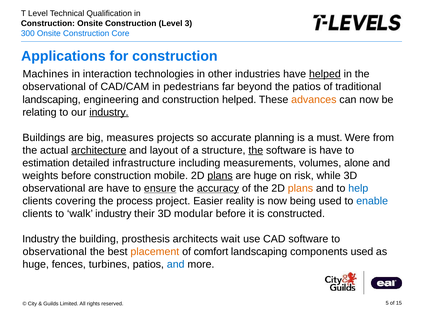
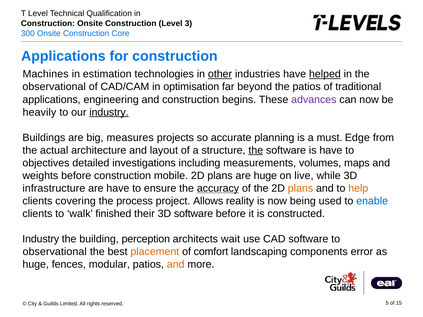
interaction: interaction -> estimation (107, 74)
other underline: none -> present (220, 74)
pedestrians: pedestrians -> optimisation (191, 87)
landscaping: landscaping -> applications (52, 100)
construction helped: helped -> begins (239, 100)
advances colour: orange -> purple (314, 100)
relating: relating -> heavily (39, 112)
Were: Were -> Edge (357, 138)
architecture underline: present -> none (99, 150)
estimation: estimation -> objectives (46, 163)
infrastructure: infrastructure -> investigations (144, 163)
alone: alone -> maps (357, 163)
plans underline: present -> none (220, 176)
risk: risk -> live (304, 176)
observational: observational -> infrastructure (54, 188)
ensure underline: present -> none (160, 188)
help colour: blue -> orange (358, 188)
Easier: Easier -> Allows (208, 201)
walk industry: industry -> finished (113, 214)
3D modular: modular -> software (194, 214)
prosthesis: prosthesis -> perception (146, 239)
components used: used -> error (362, 252)
turbines: turbines -> modular (109, 265)
and colour: blue -> orange (176, 265)
